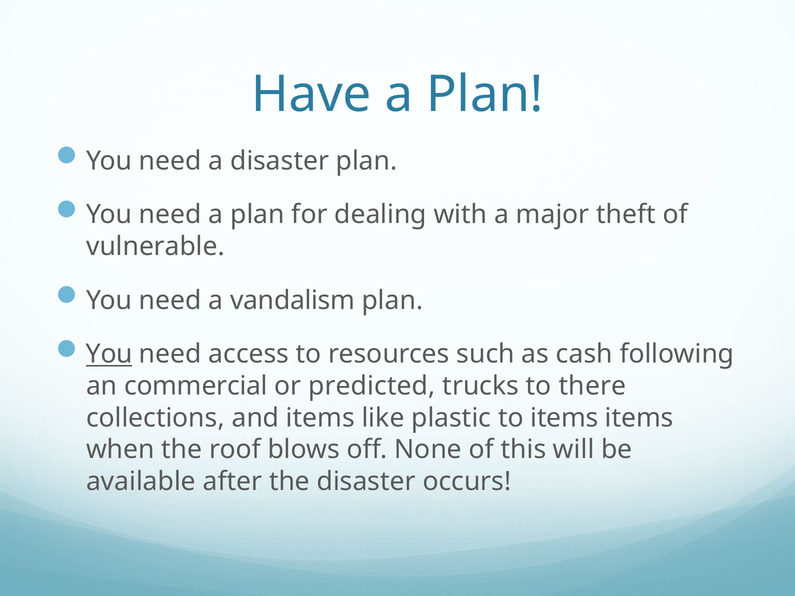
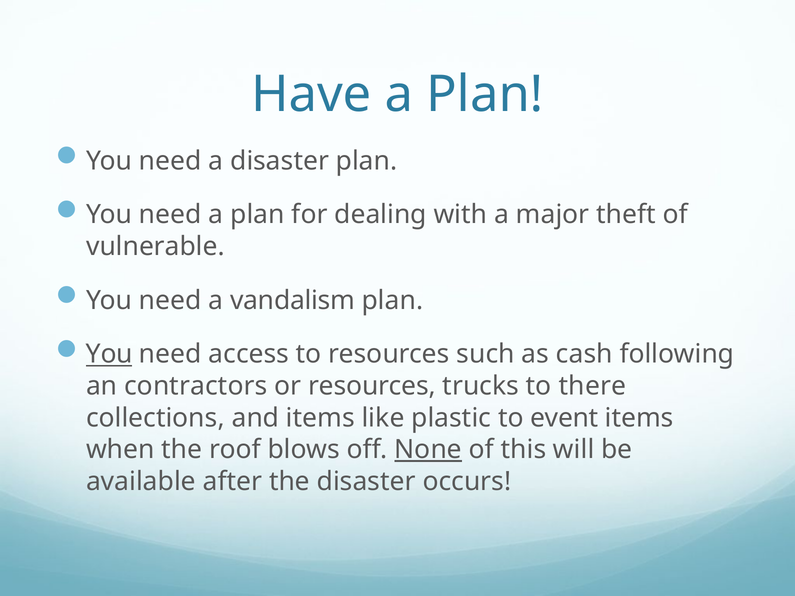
commercial: commercial -> contractors (196, 386)
or predicted: predicted -> resources (372, 386)
to items: items -> event (564, 418)
None underline: none -> present (428, 450)
